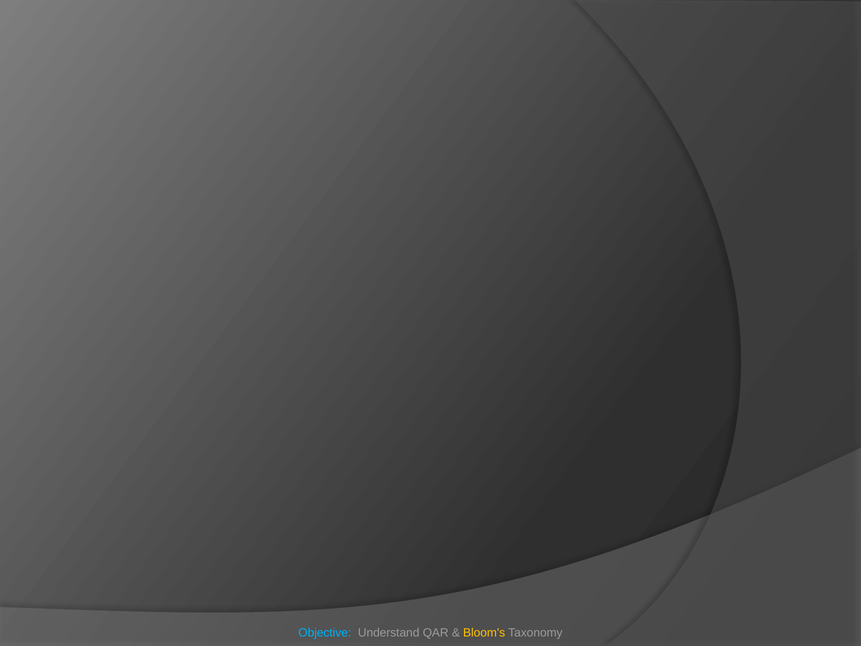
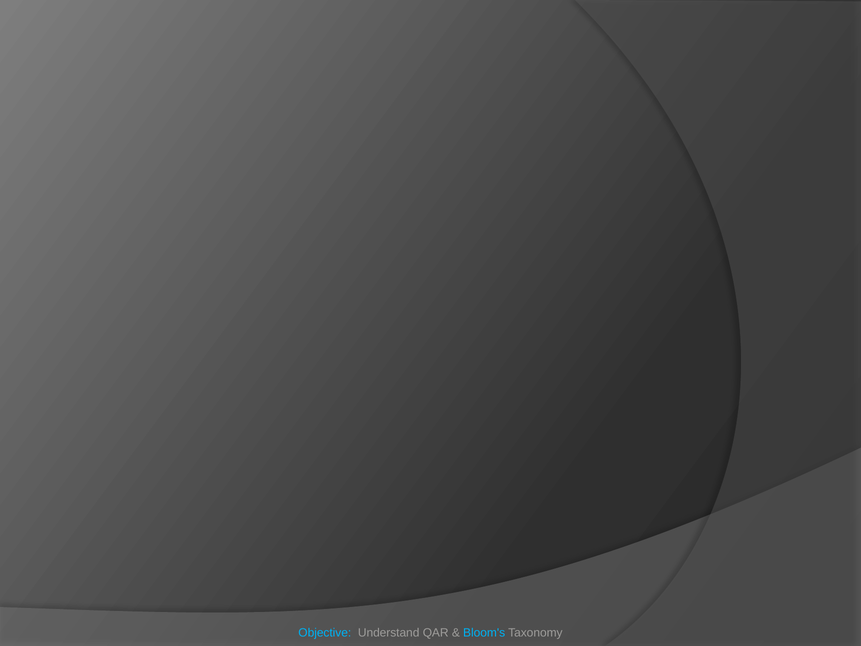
Bloom's colour: yellow -> light blue (484, 633)
